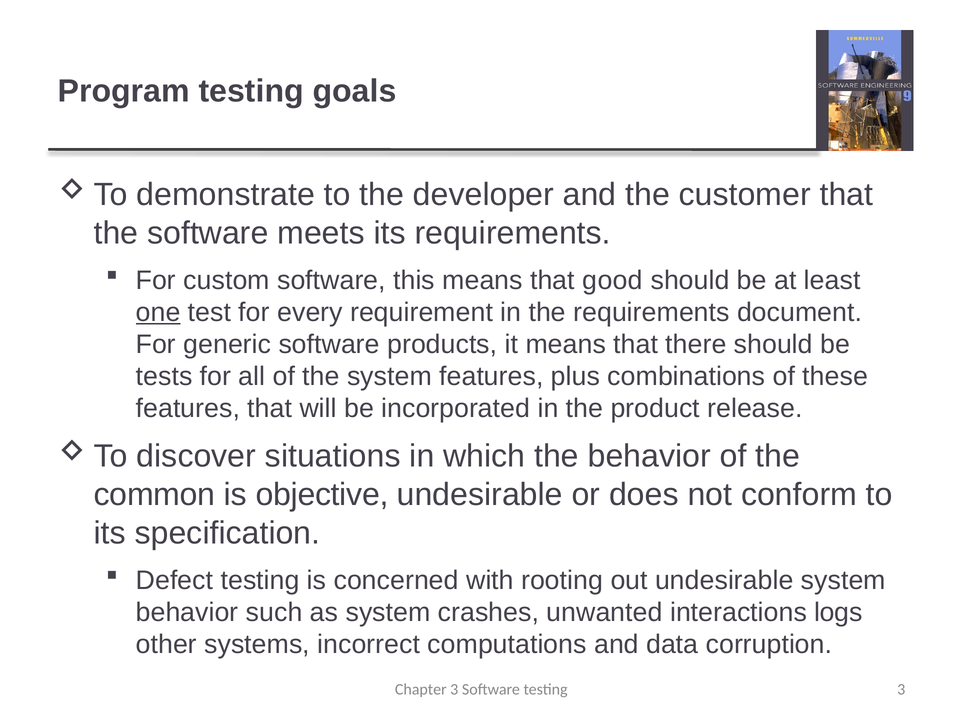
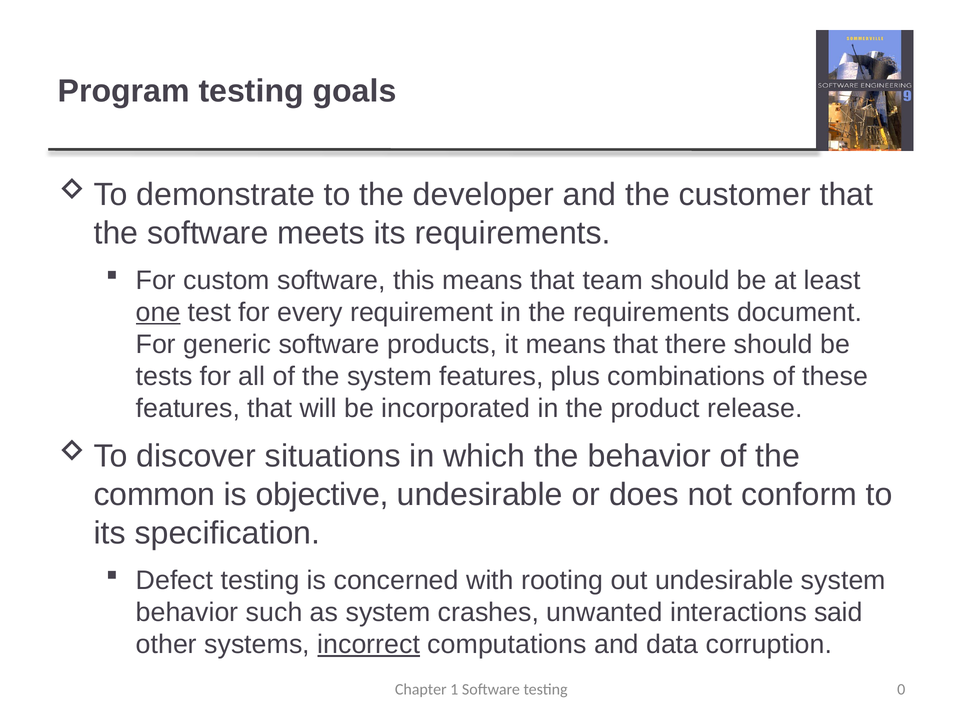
good: good -> team (613, 280)
logs: logs -> said (838, 613)
incorrect underline: none -> present (369, 645)
Chapter 3: 3 -> 1 (454, 690)
testing 3: 3 -> 0 (901, 690)
